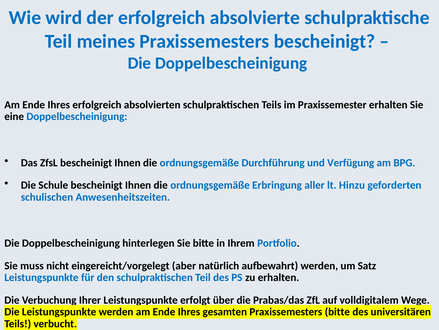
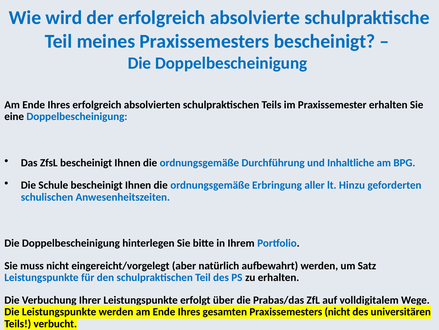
Verfügung: Verfügung -> Inhaltliche (351, 162)
Praxissemesters bitte: bitte -> nicht (337, 311)
